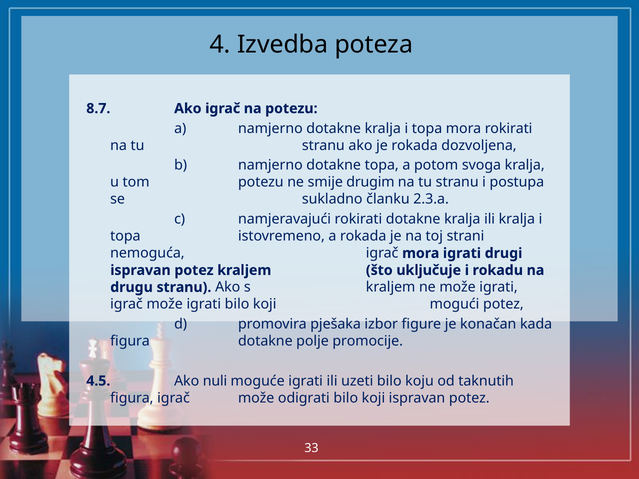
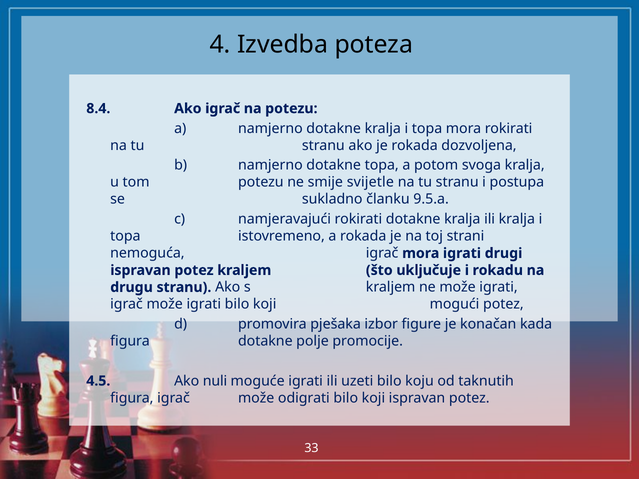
8.7: 8.7 -> 8.4 (98, 109)
drugim: drugim -> svijetle (370, 182)
2.3.a: 2.3.a -> 9.5.a (431, 199)
